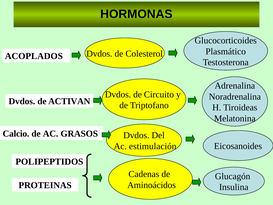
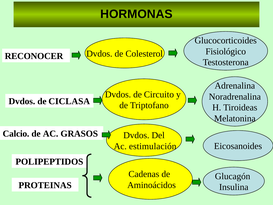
Plasmático: Plasmático -> Fisiológico (226, 51)
ACOPLADOS: ACOPLADOS -> RECONOCER (34, 56)
ACTIVAN: ACTIVAN -> CICLASA (69, 101)
